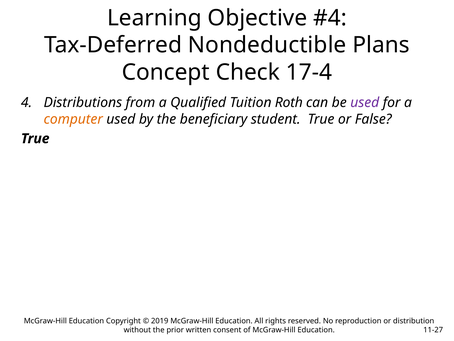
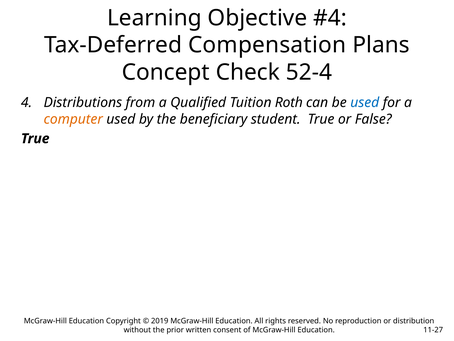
Nondeductible: Nondeductible -> Compensation (267, 45)
17-4: 17-4 -> 52-4 (309, 72)
used colour: purple -> blue (365, 102)
